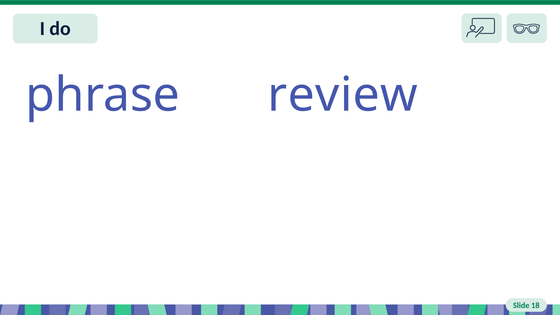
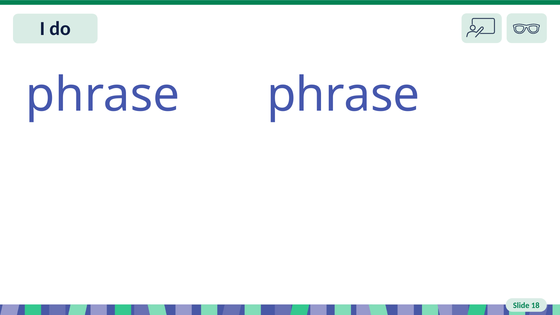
phrase review: review -> phrase (343, 95)
